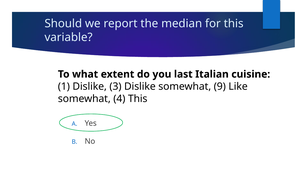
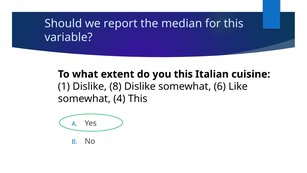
you last: last -> this (183, 74)
3: 3 -> 8 (115, 86)
9: 9 -> 6 (220, 86)
